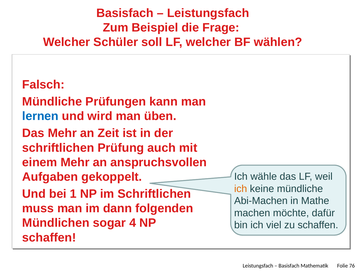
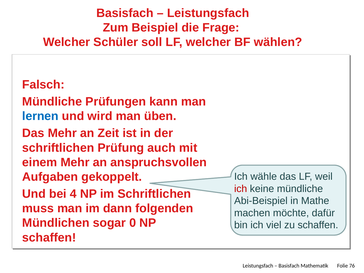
ich colour: orange -> red (241, 189)
1: 1 -> 4 (73, 194)
Abi-Machen: Abi-Machen -> Abi-Beispiel (261, 201)
4: 4 -> 0 (133, 223)
